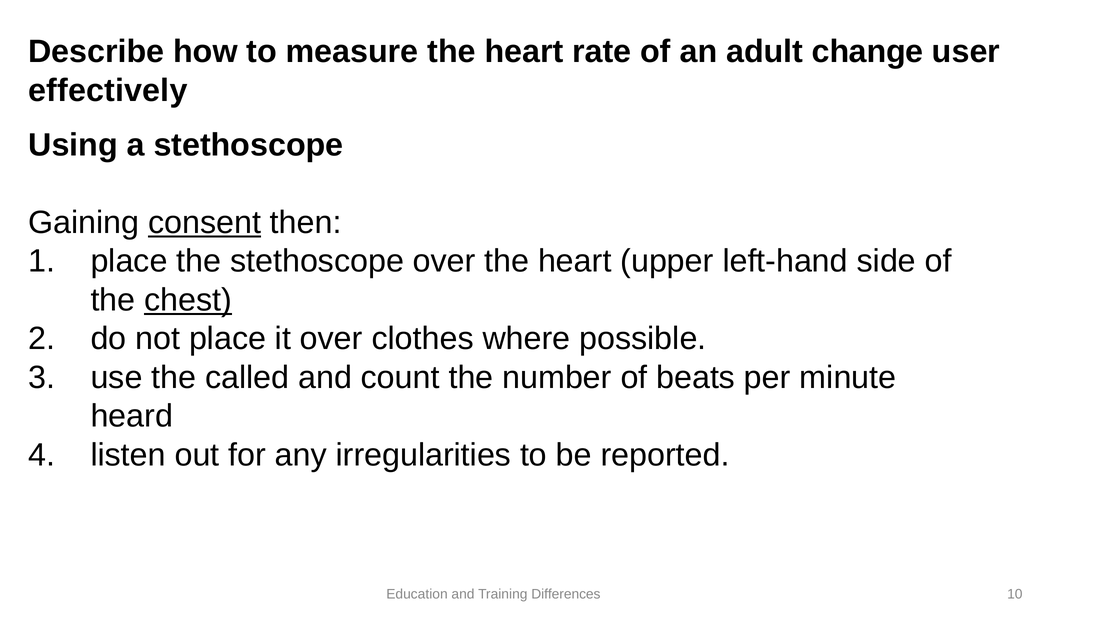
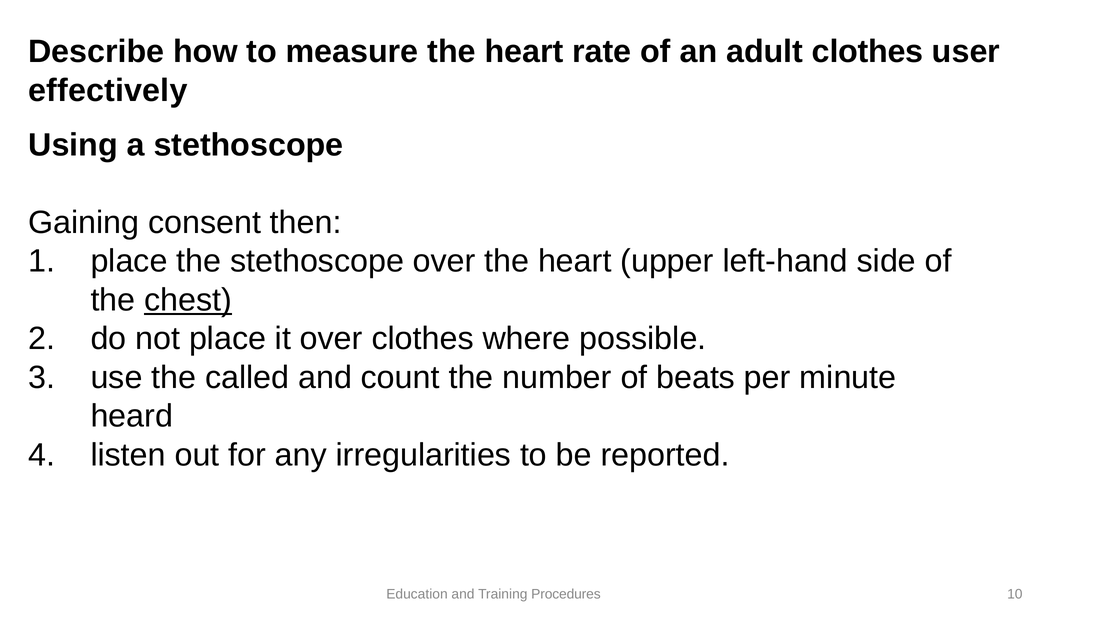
adult change: change -> clothes (868, 52)
consent underline: present -> none (205, 223)
Differences: Differences -> Procedures (566, 595)
